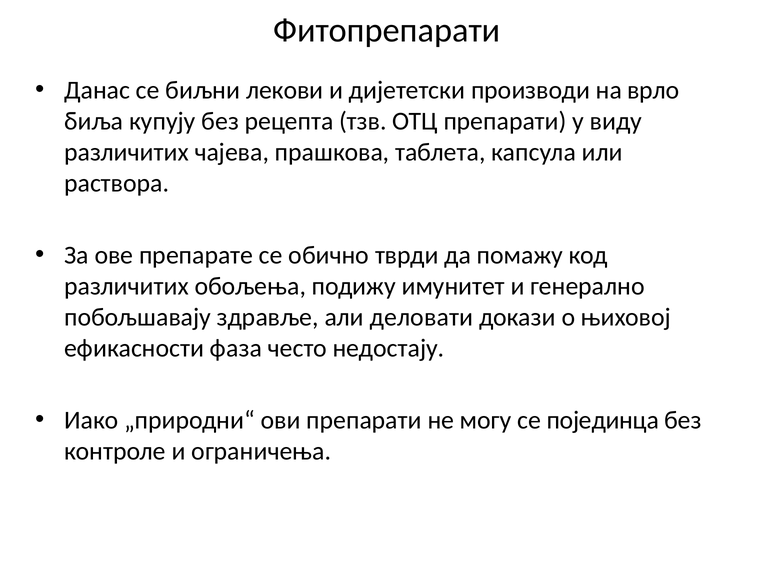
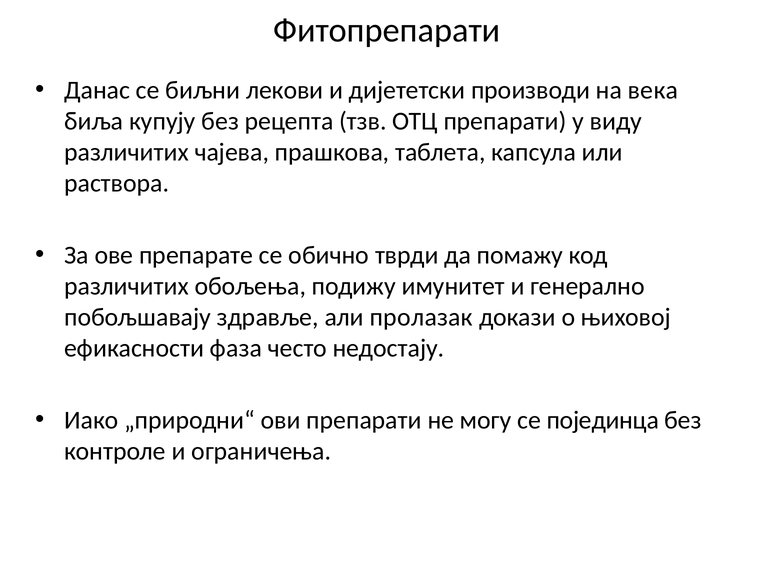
врло: врло -> века (653, 90)
деловати: деловати -> пролазак (421, 318)
